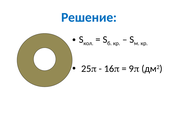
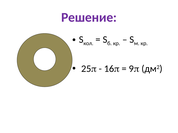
Решение colour: blue -> purple (89, 17)
